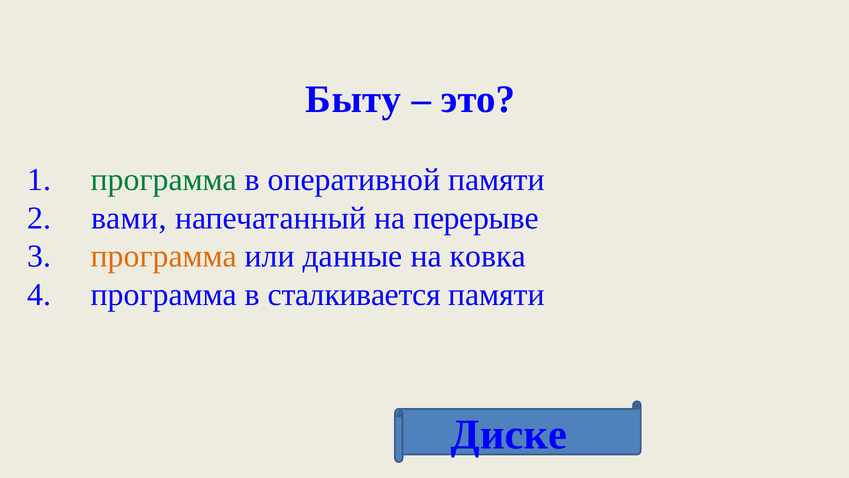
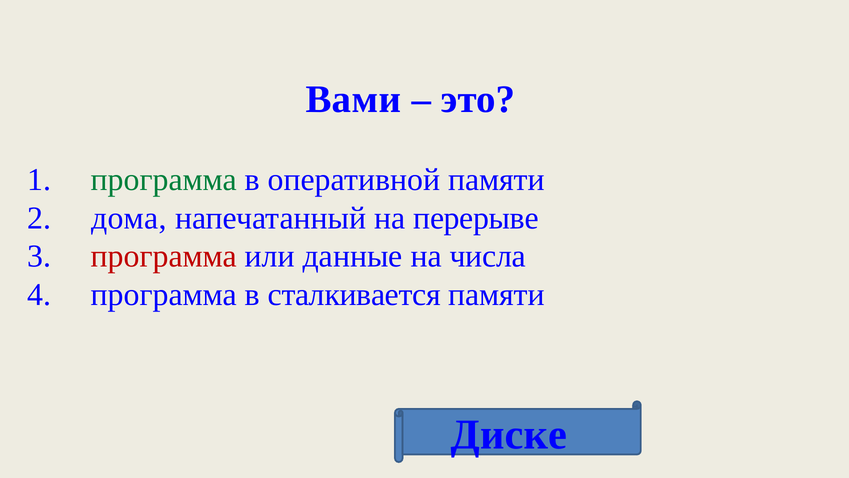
Быту: Быту -> Вами (353, 99)
вами: вами -> дома (129, 218)
программа colour: orange -> red (164, 256)
ковка: ковка -> числа (488, 256)
